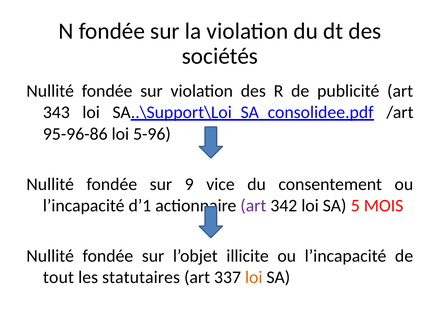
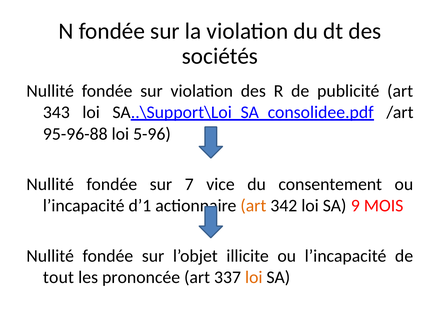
95-96-86: 95-96-86 -> 95-96-88 (75, 134)
9: 9 -> 7 (189, 184)
art colour: purple -> orange (253, 206)
5: 5 -> 9 (355, 206)
statutaires: statutaires -> prononcée (141, 277)
